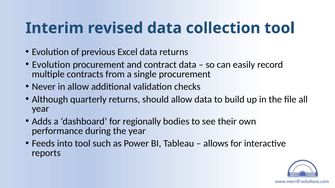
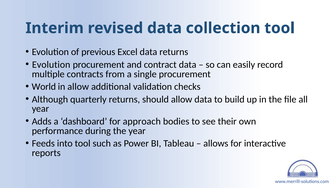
Never: Never -> World (44, 87)
regionally: regionally -> approach (142, 122)
